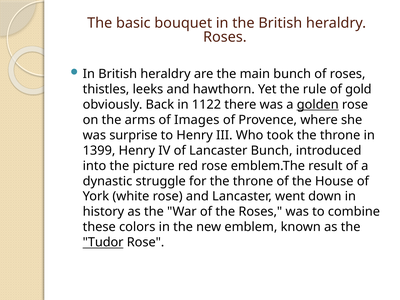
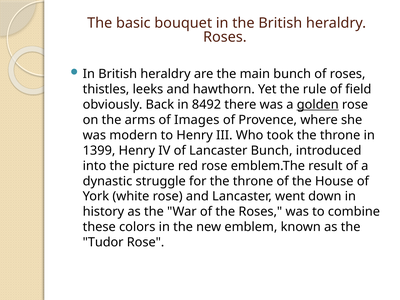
gold: gold -> field (358, 89)
1122: 1122 -> 8492 (206, 105)
surprise: surprise -> modern (133, 135)
Tudor underline: present -> none (103, 242)
